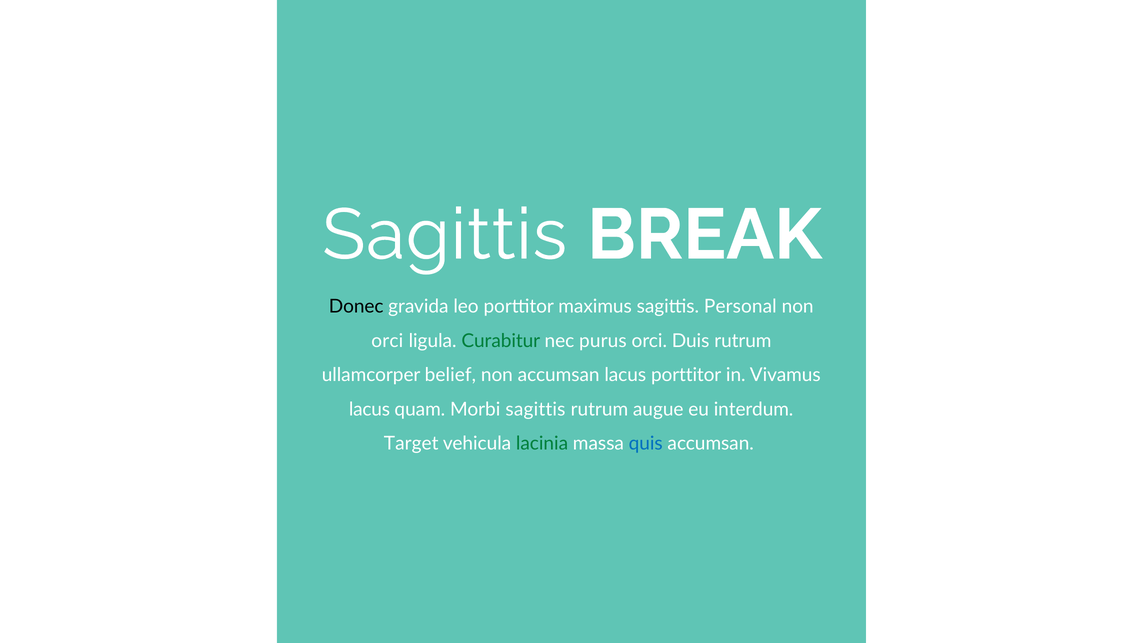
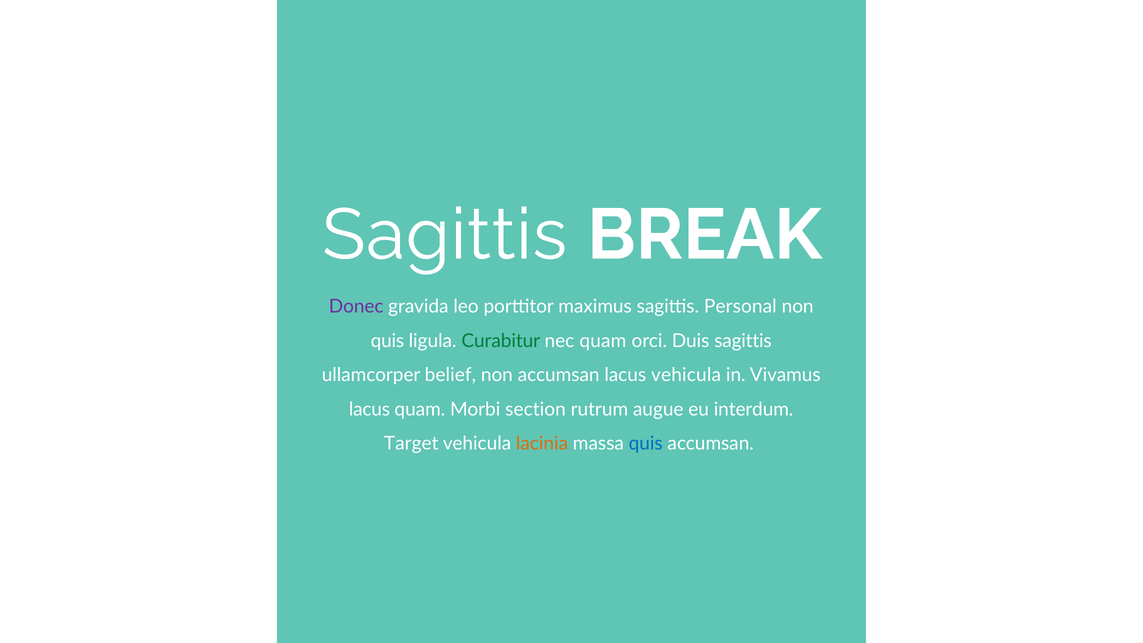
Donec colour: black -> purple (356, 307)
orci: orci -> quis (387, 341)
nec purus: purus -> quam (603, 341)
Duis rutrum: rutrum -> sagittis (743, 341)
lacus porttitor: porttitor -> vehicula (686, 375)
Morbi sagittis: sagittis -> section (536, 409)
lacinia colour: green -> orange (542, 444)
